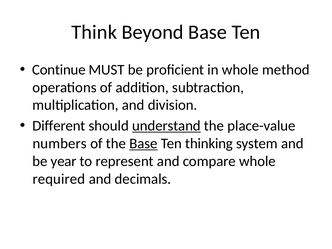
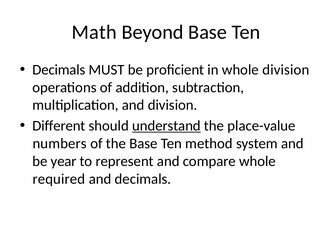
Think: Think -> Math (94, 32)
Continue: Continue -> Decimals (59, 70)
whole method: method -> division (286, 70)
Base underline: present -> none (143, 144)
thinking: thinking -> method (209, 144)
